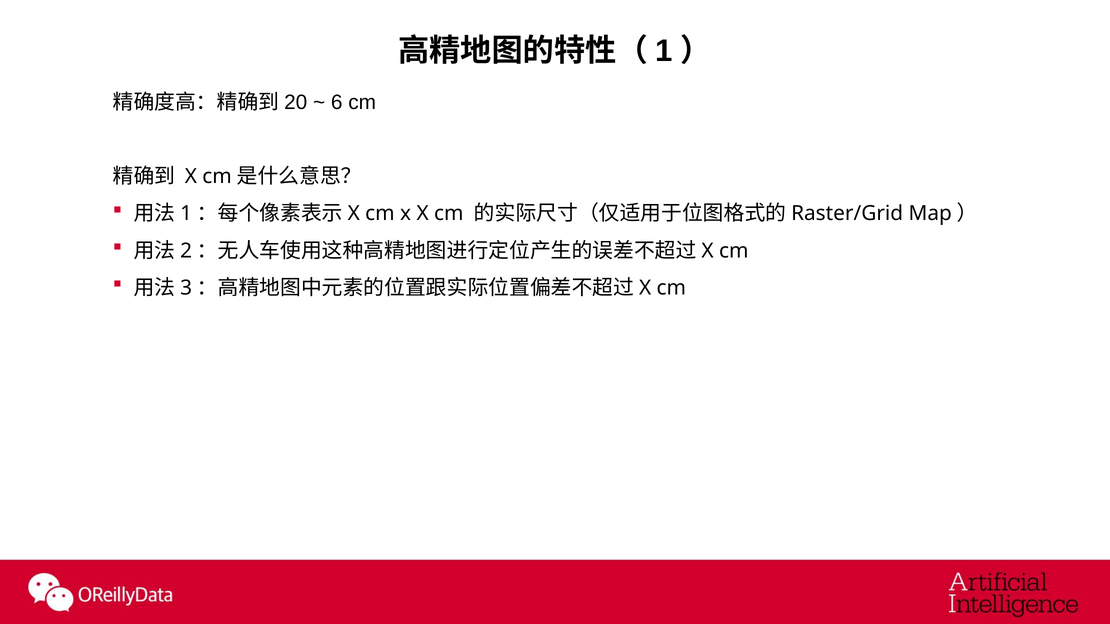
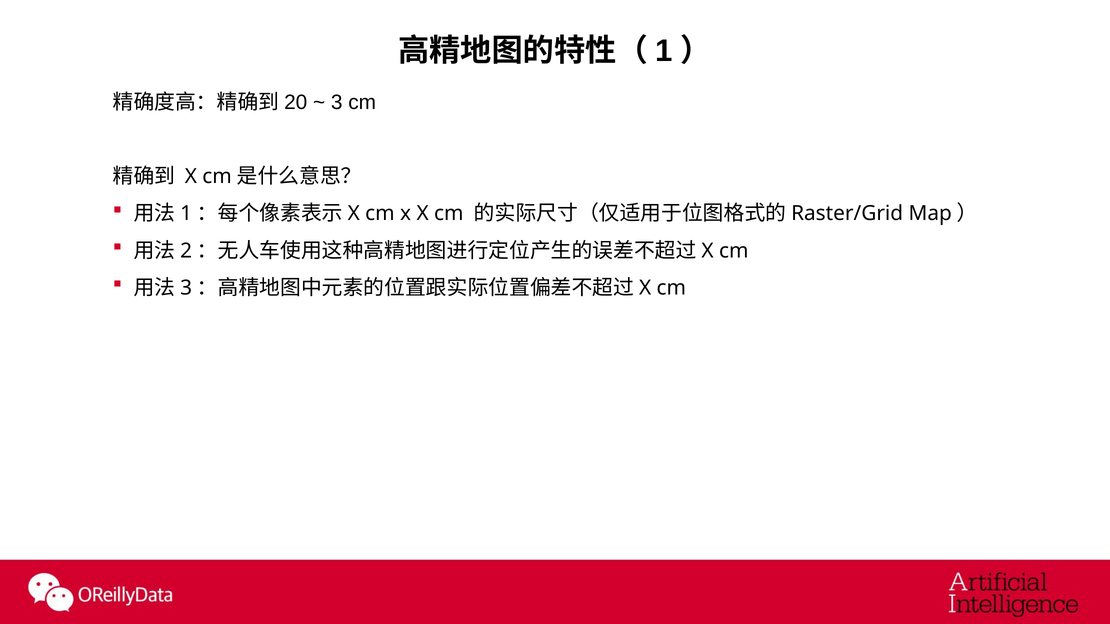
6: 6 -> 3 (337, 102)
